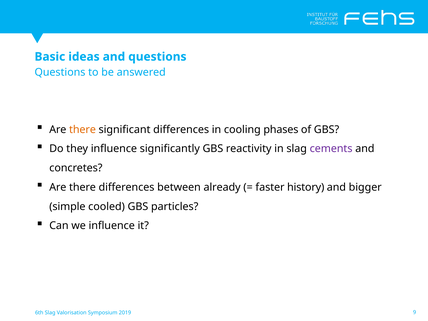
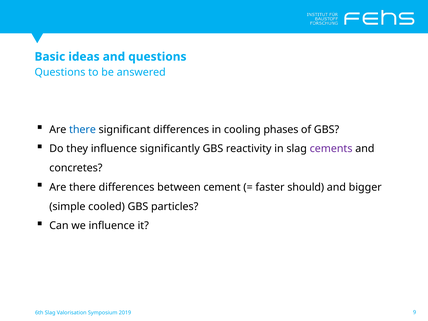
there colour: orange -> blue (82, 129)
already: already -> cement (222, 187)
history: history -> should (306, 187)
